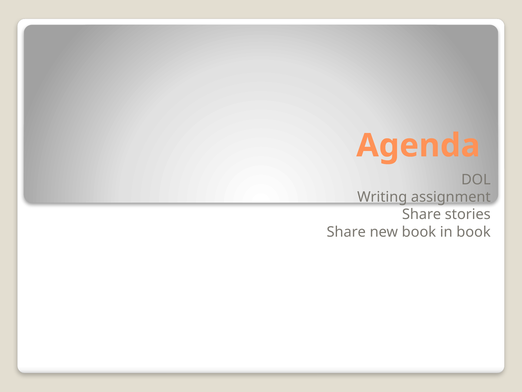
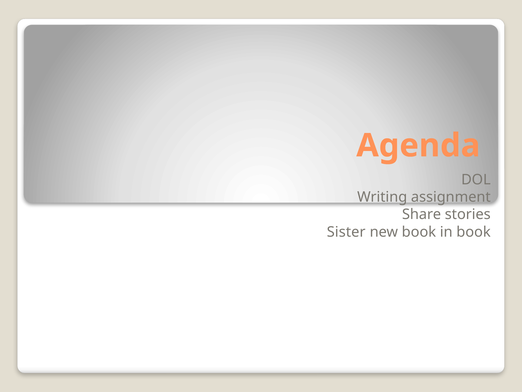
Share: Share -> Sister (346, 232)
